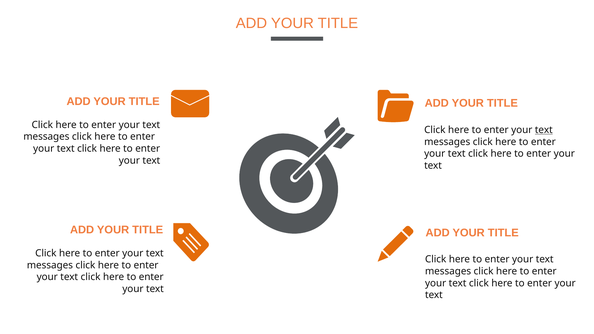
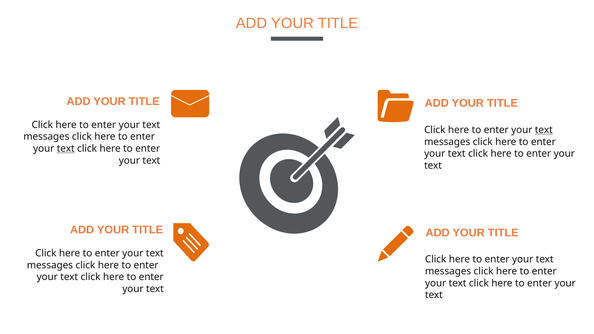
text underline: none -> present (66, 149)
